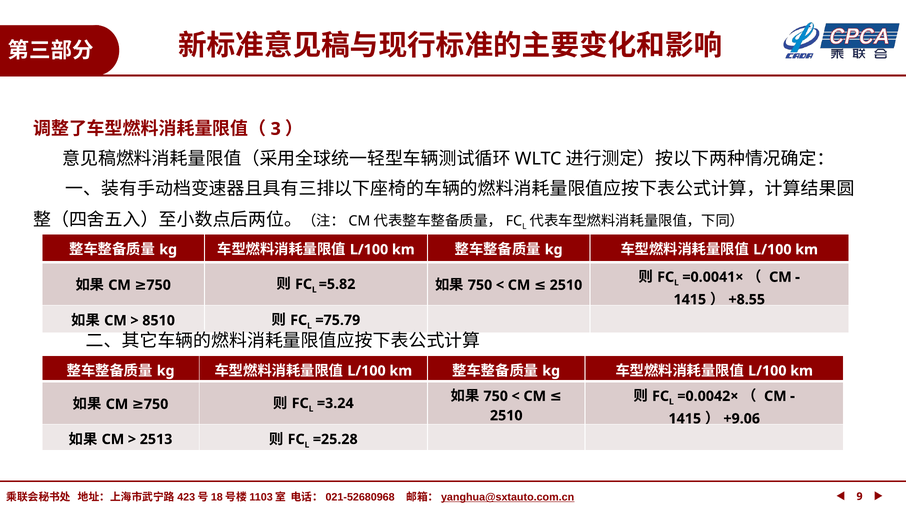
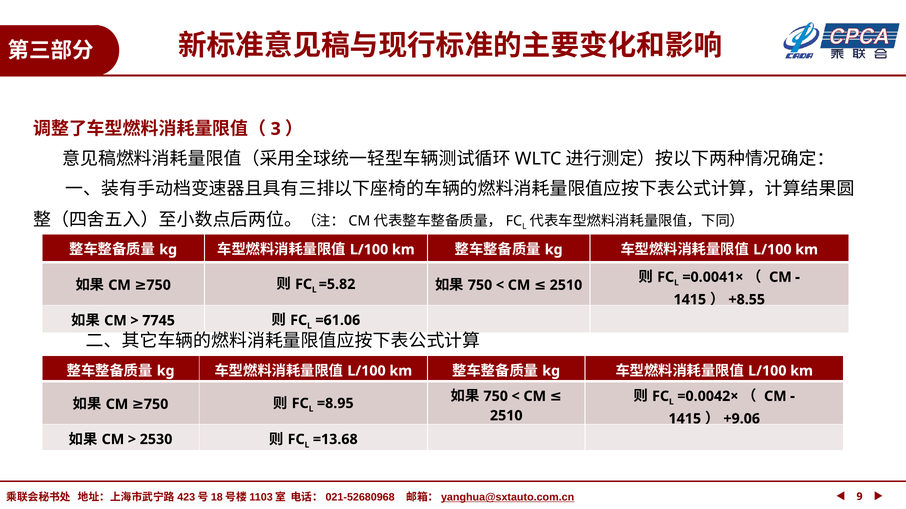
8510: 8510 -> 7745 (159, 321)
=75.79: =75.79 -> =61.06 (338, 321)
=3.24: =3.24 -> =8.95 (335, 404)
2513: 2513 -> 2530 (156, 440)
=25.28: =25.28 -> =13.68 (335, 440)
